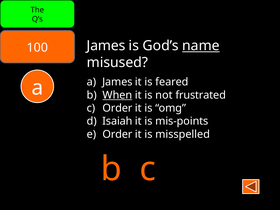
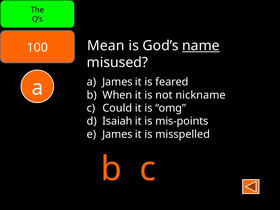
100 James: James -> Mean (106, 46)
When underline: present -> none (117, 95)
frustrated: frustrated -> nickname (201, 95)
c Order: Order -> Could (117, 108)
Order: Order -> James (117, 134)
